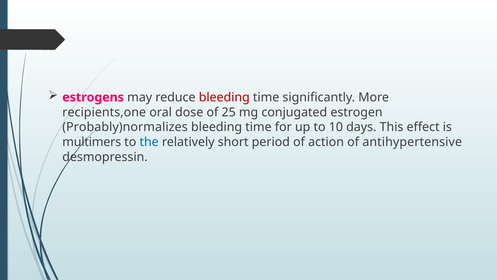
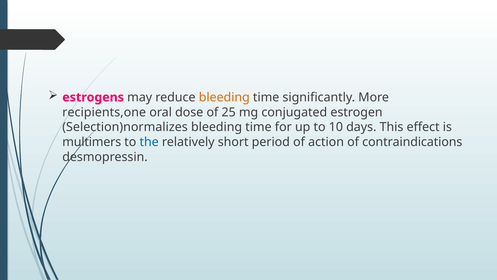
bleeding colour: red -> orange (224, 97)
Probably)normalizes: Probably)normalizes -> Selection)normalizes (125, 127)
antihypertensive: antihypertensive -> contraindications (412, 142)
